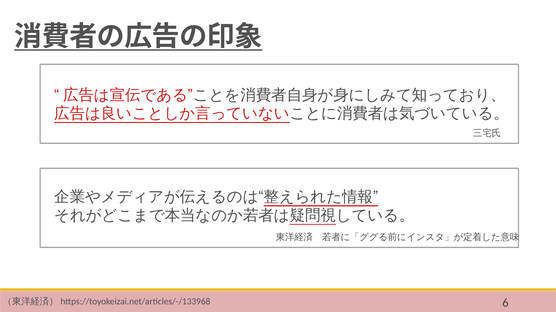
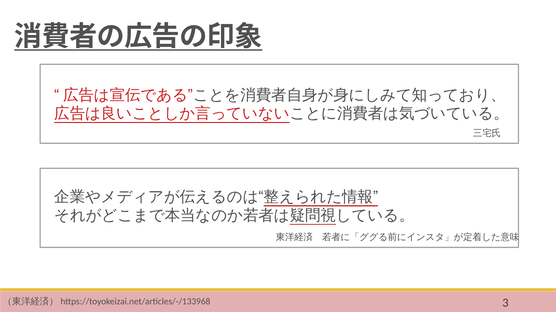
6: 6 -> 3 (505, 304)
